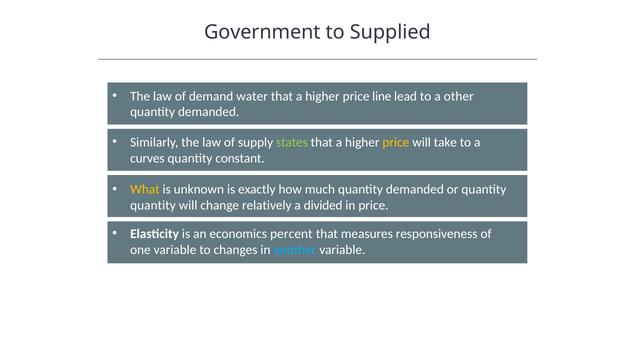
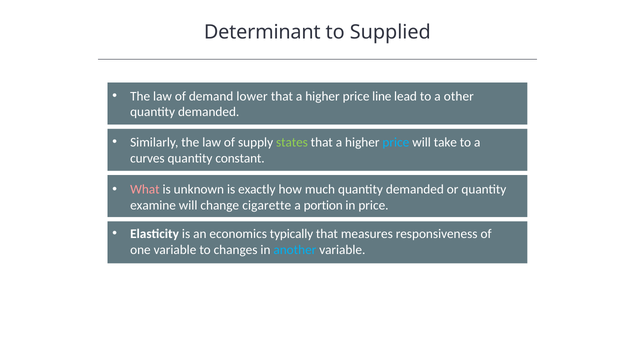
Government: Government -> Determinant (262, 32)
water: water -> lower (252, 96)
price colour: yellow -> light blue (396, 142)
What colour: yellow -> pink (145, 190)
quantity: quantity -> examine (153, 205)
relatively: relatively -> cigarette (267, 205)
divided: divided -> portion (323, 205)
percent: percent -> typically (291, 234)
